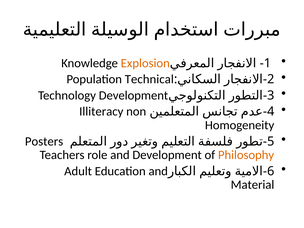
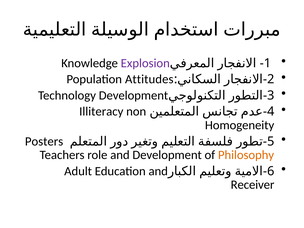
Explosion colour: orange -> purple (145, 63)
Technical: Technical -> Attitudes (149, 79)
Material: Material -> Receiver (253, 185)
